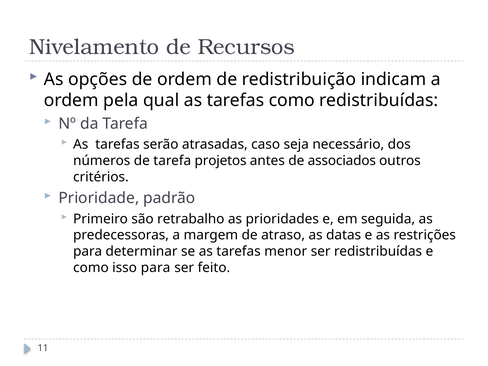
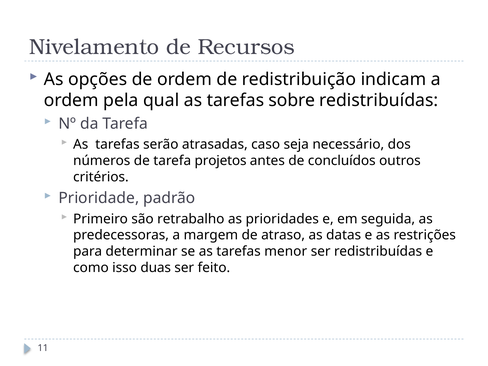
tarefas como: como -> sobre (292, 101)
associados: associados -> concluídos (342, 161)
isso para: para -> duas (156, 268)
